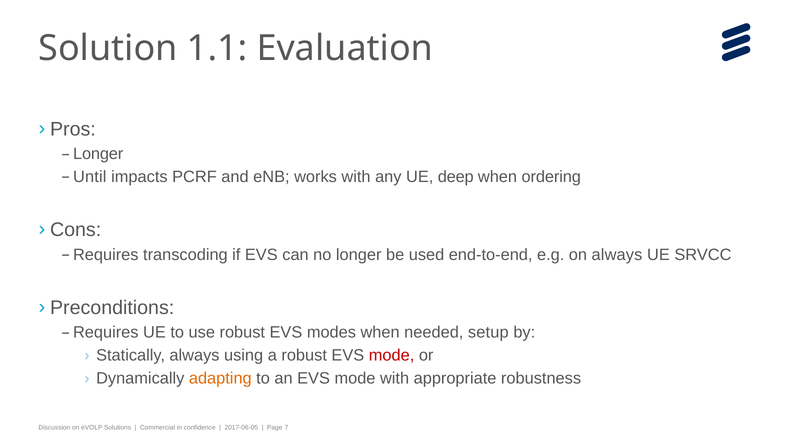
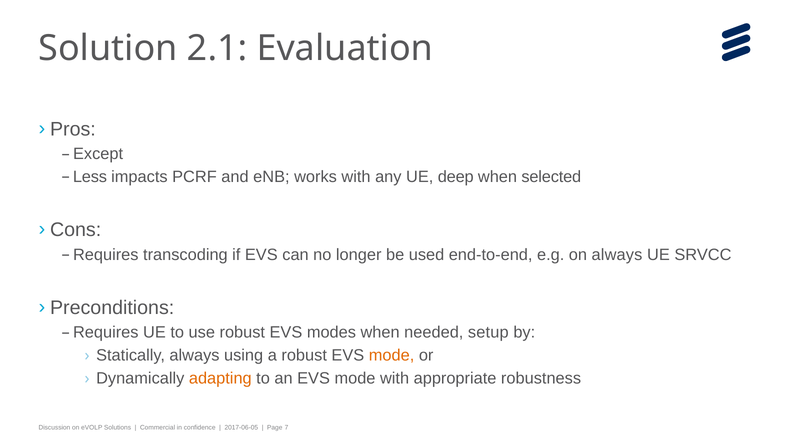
1.1: 1.1 -> 2.1 (217, 48)
Longer: Longer -> Except (98, 154)
Until: Until -> Less (90, 177)
ordering: ordering -> selected (551, 177)
mode colour: red -> orange (392, 355)
